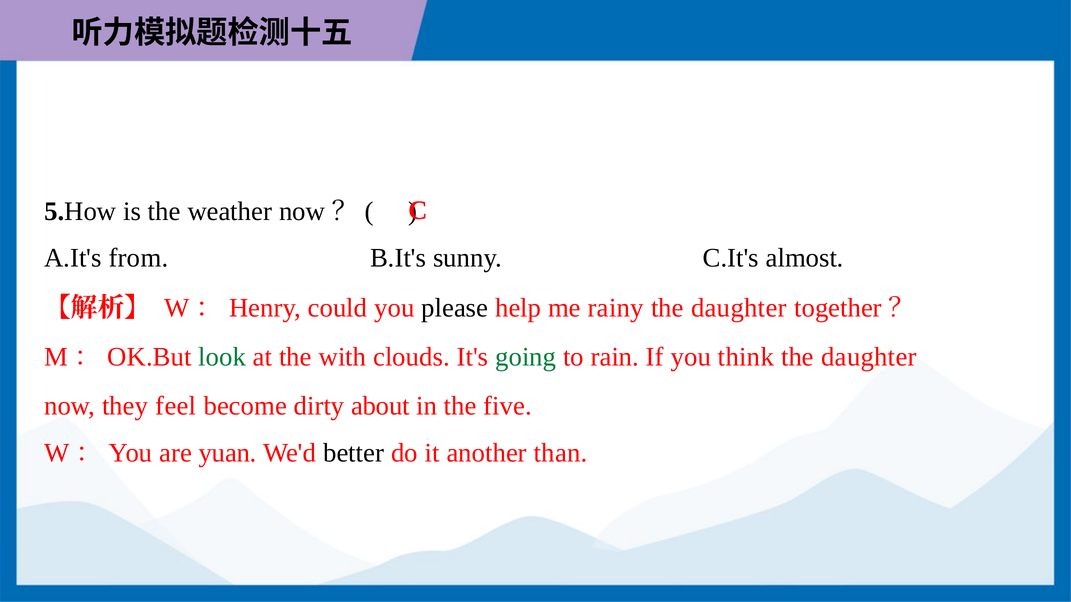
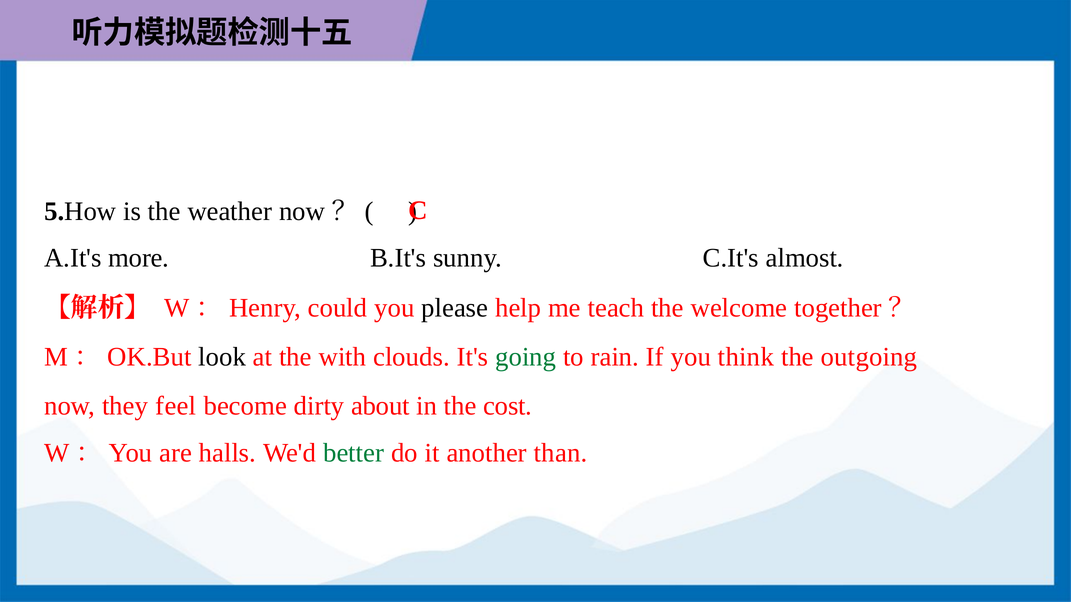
from: from -> more (139, 258)
rainy: rainy -> teach (616, 308)
daughter: daughter -> welcome (739, 308)
look colour: green -> black (222, 357)
daughter: daughter -> outgoing (869, 357)
five: five -> cost (508, 406)
yuan: yuan -> halls (227, 453)
better colour: black -> green (354, 453)
